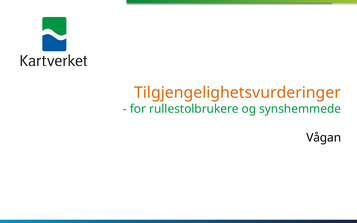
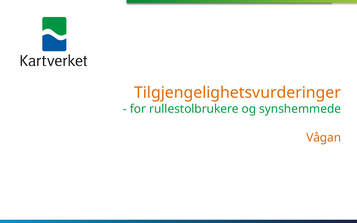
Vågan colour: black -> orange (324, 138)
